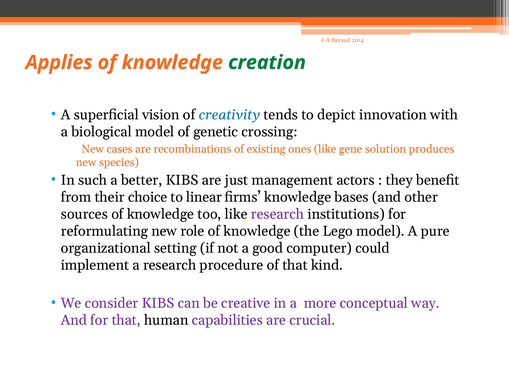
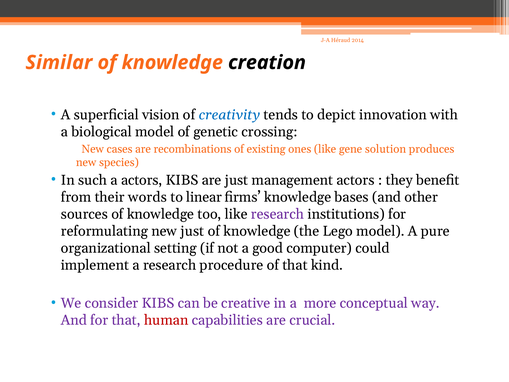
Applies: Applies -> Similar (59, 62)
creation colour: green -> black (267, 62)
a better: better -> actors (142, 180)
choice: choice -> words (148, 197)
new role: role -> just (192, 231)
human colour: black -> red (166, 320)
